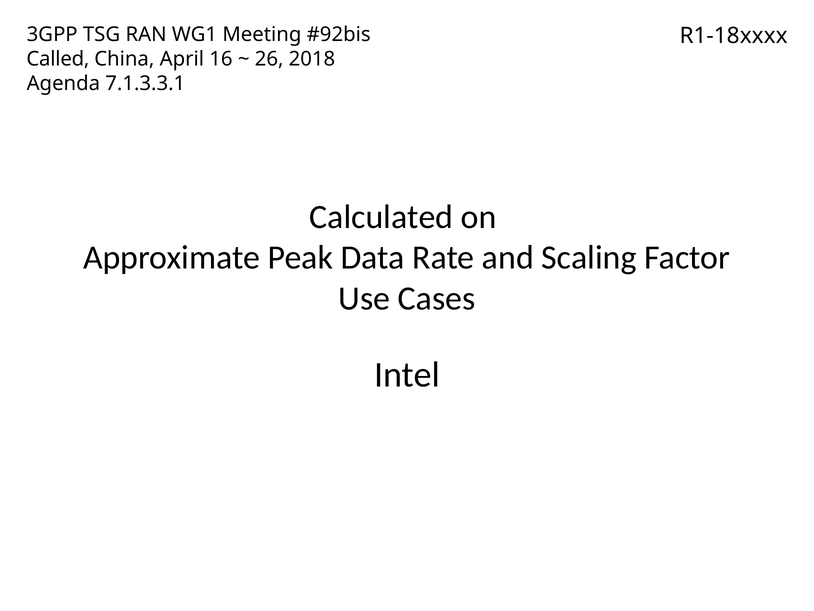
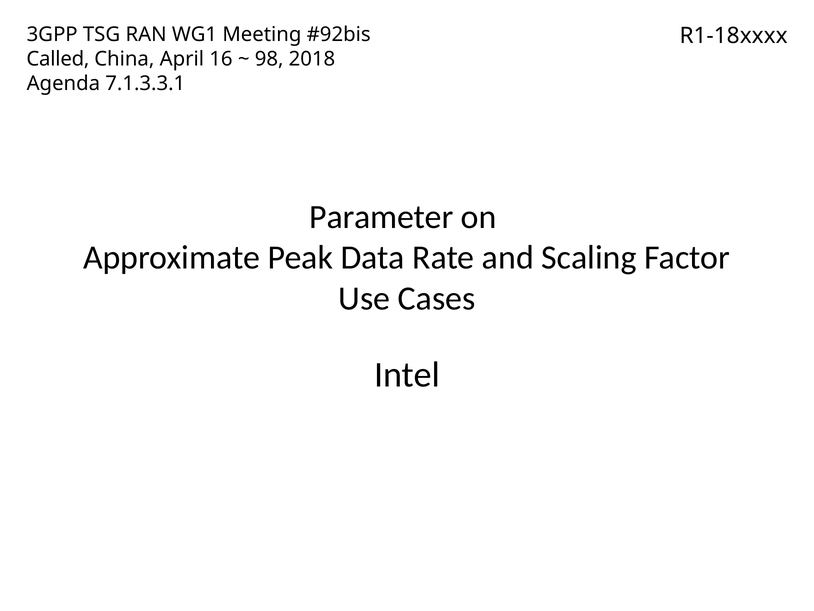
26: 26 -> 98 (269, 59)
Calculated: Calculated -> Parameter (381, 217)
